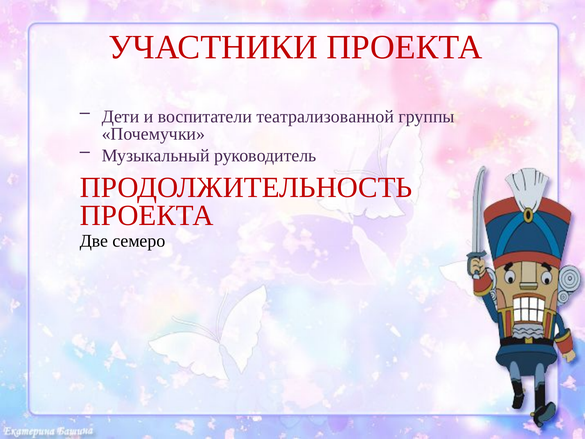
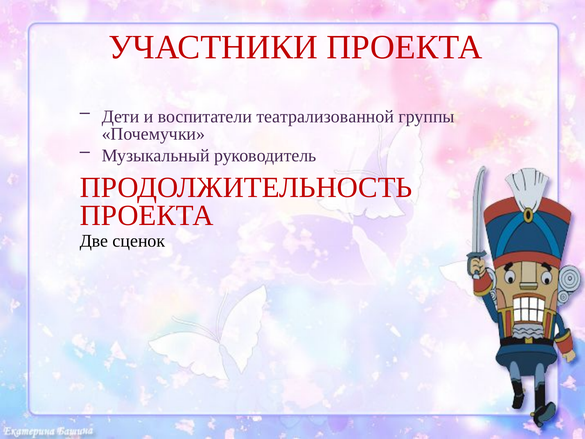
семеро: семеро -> сценок (139, 241)
